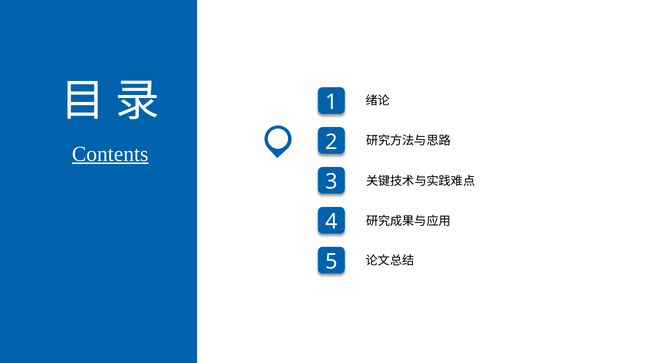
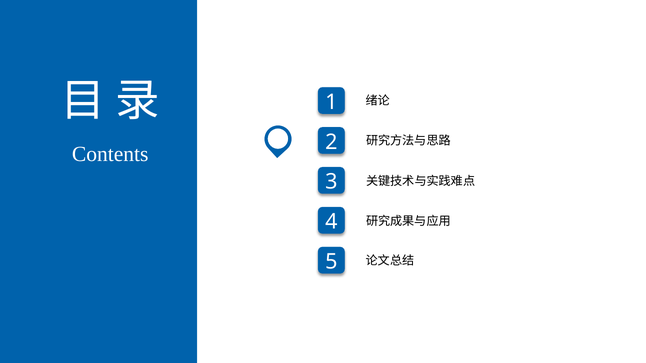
Contents underline: present -> none (110, 154)
